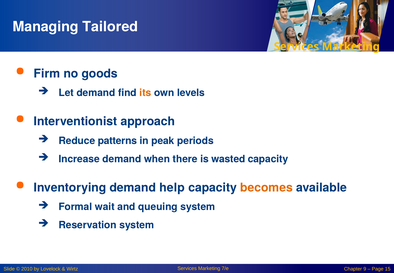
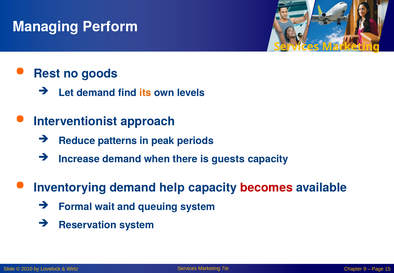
Tailored: Tailored -> Perform (110, 27)
Firm: Firm -> Rest (47, 73)
wasted: wasted -> guests (228, 159)
becomes colour: orange -> red (266, 187)
